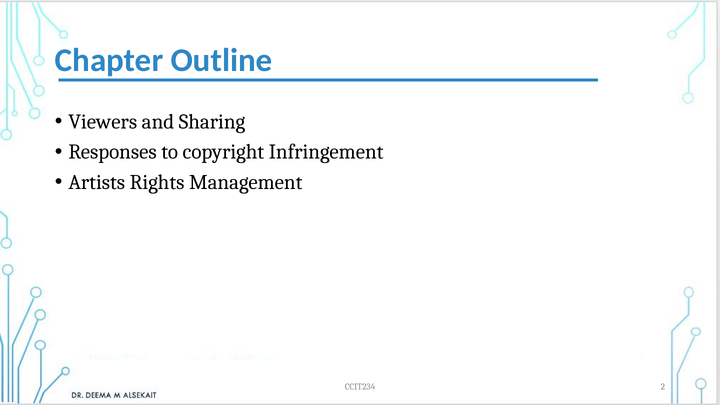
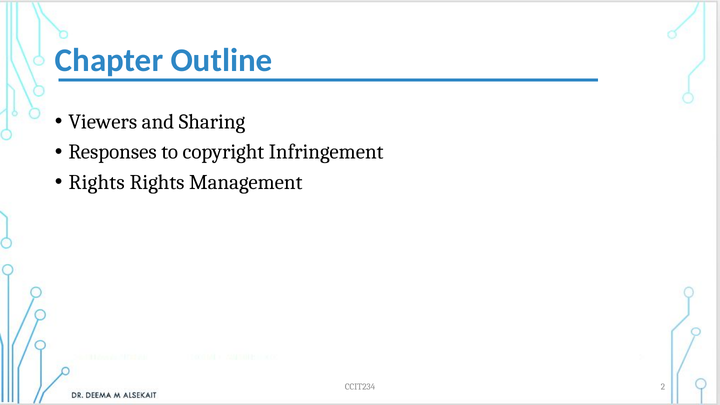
Artists: Artists -> Rights (97, 182)
